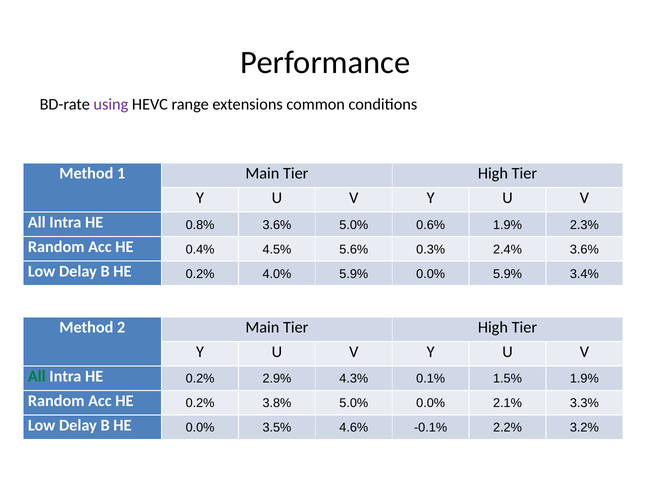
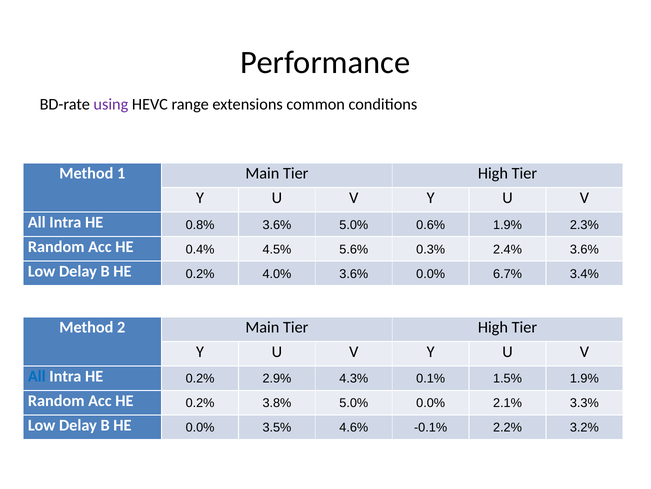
4.0% 5.9%: 5.9% -> 3.6% (354, 273)
0.0% 5.9%: 5.9% -> 6.7% (508, 273)
All colour: green -> blue (37, 376)
